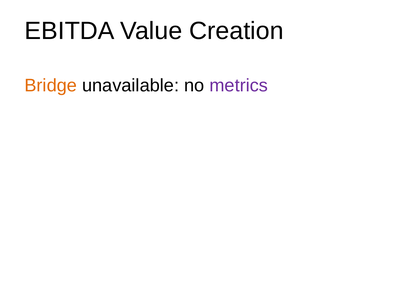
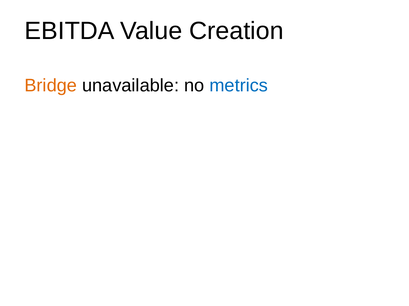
metrics colour: purple -> blue (239, 86)
